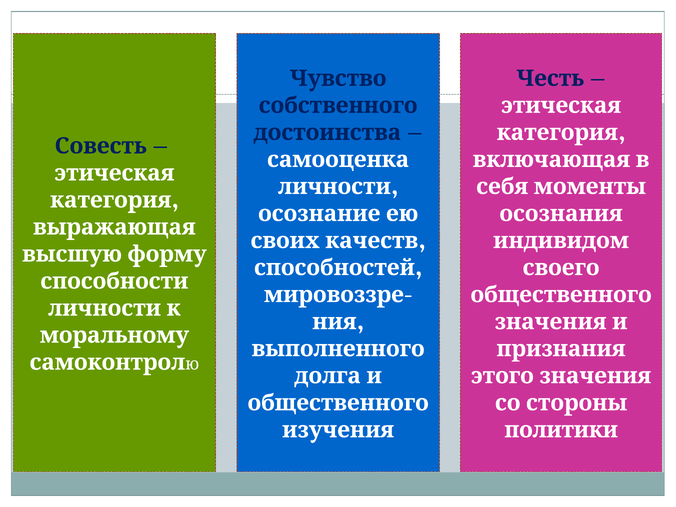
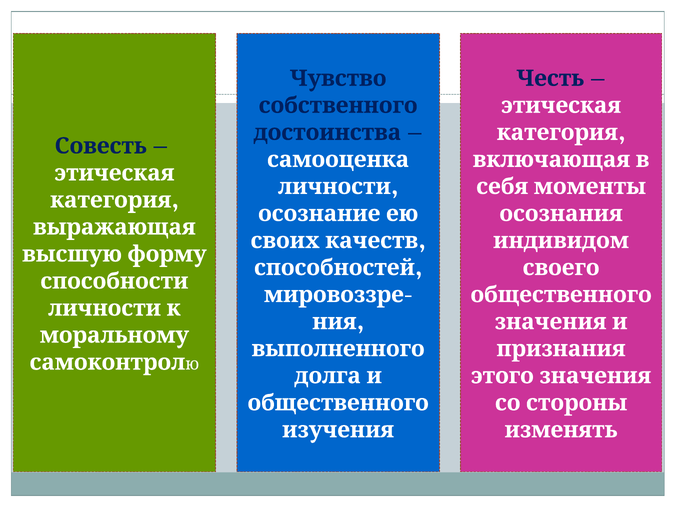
политики: политики -> изменять (561, 430)
